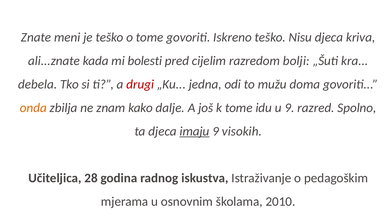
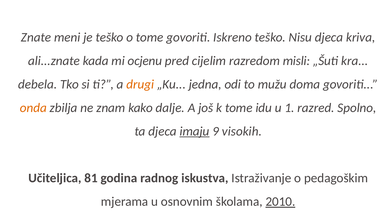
bolesti: bolesti -> ocjenu (145, 61)
bolji: bolji -> misli (296, 61)
drugi colour: red -> orange (140, 85)
u 9: 9 -> 1 (290, 108)
28: 28 -> 81 (91, 179)
2010 underline: none -> present (280, 202)
